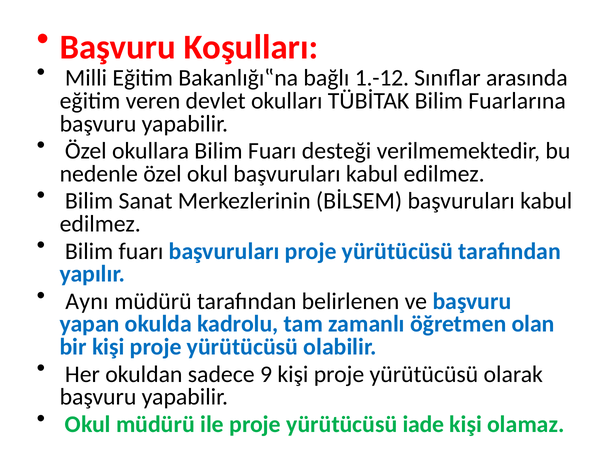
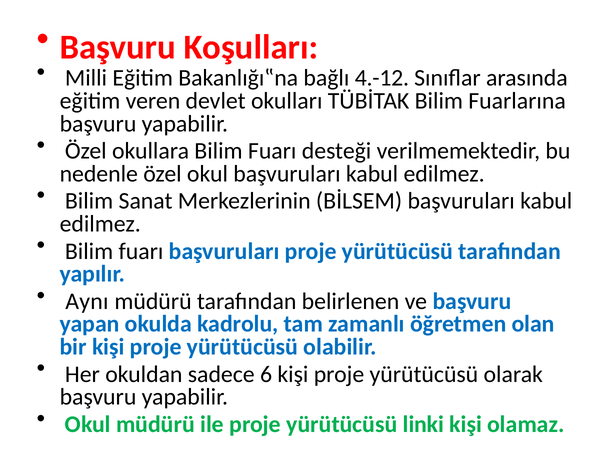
1.-12: 1.-12 -> 4.-12 (382, 78)
9: 9 -> 6 (266, 374)
iade: iade -> linki (423, 424)
